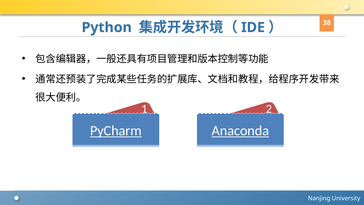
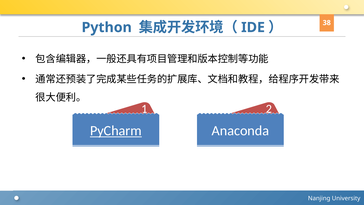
Anaconda underline: present -> none (240, 131)
